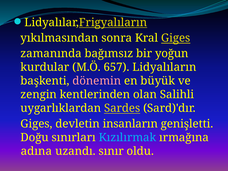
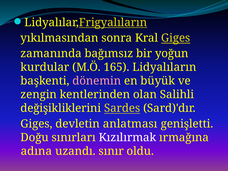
657: 657 -> 165 (116, 67)
uygarlıklardan: uygarlıklardan -> değişikliklerini (61, 108)
insanların: insanların -> anlatması (130, 124)
Kızılırmak colour: light blue -> white (127, 137)
